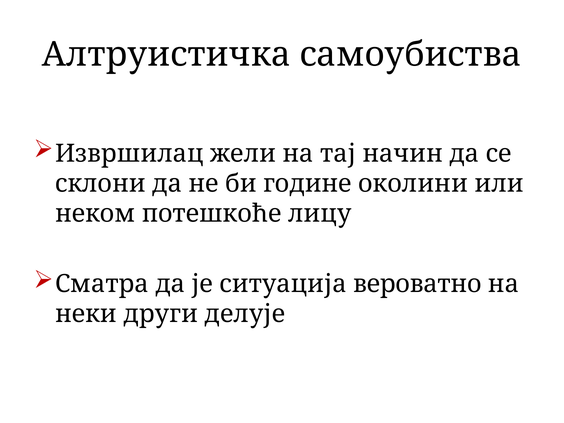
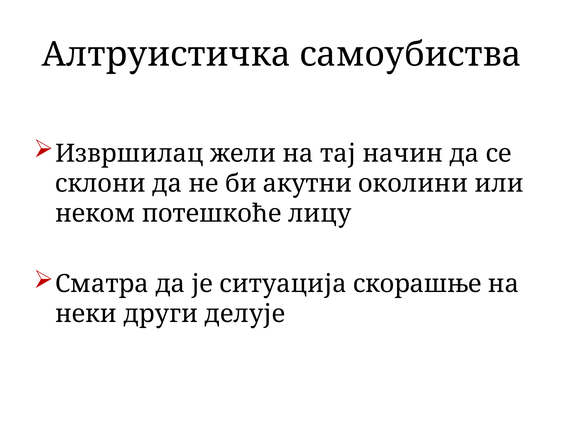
године: године -> акутни (308, 184)
вероватно: вероватно -> скорашње (417, 284)
